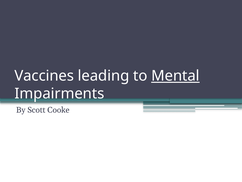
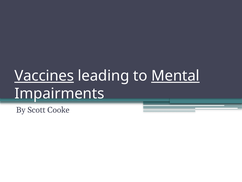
Vaccines underline: none -> present (44, 76)
